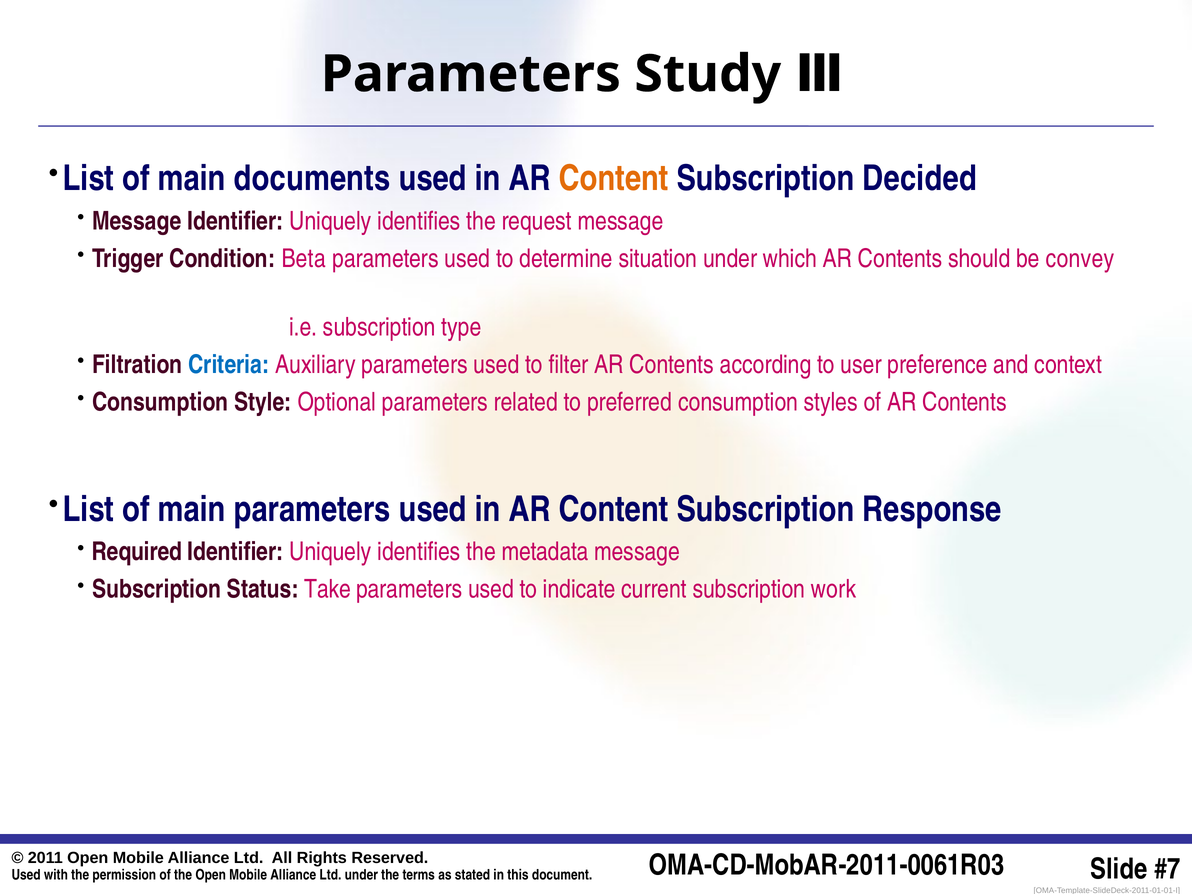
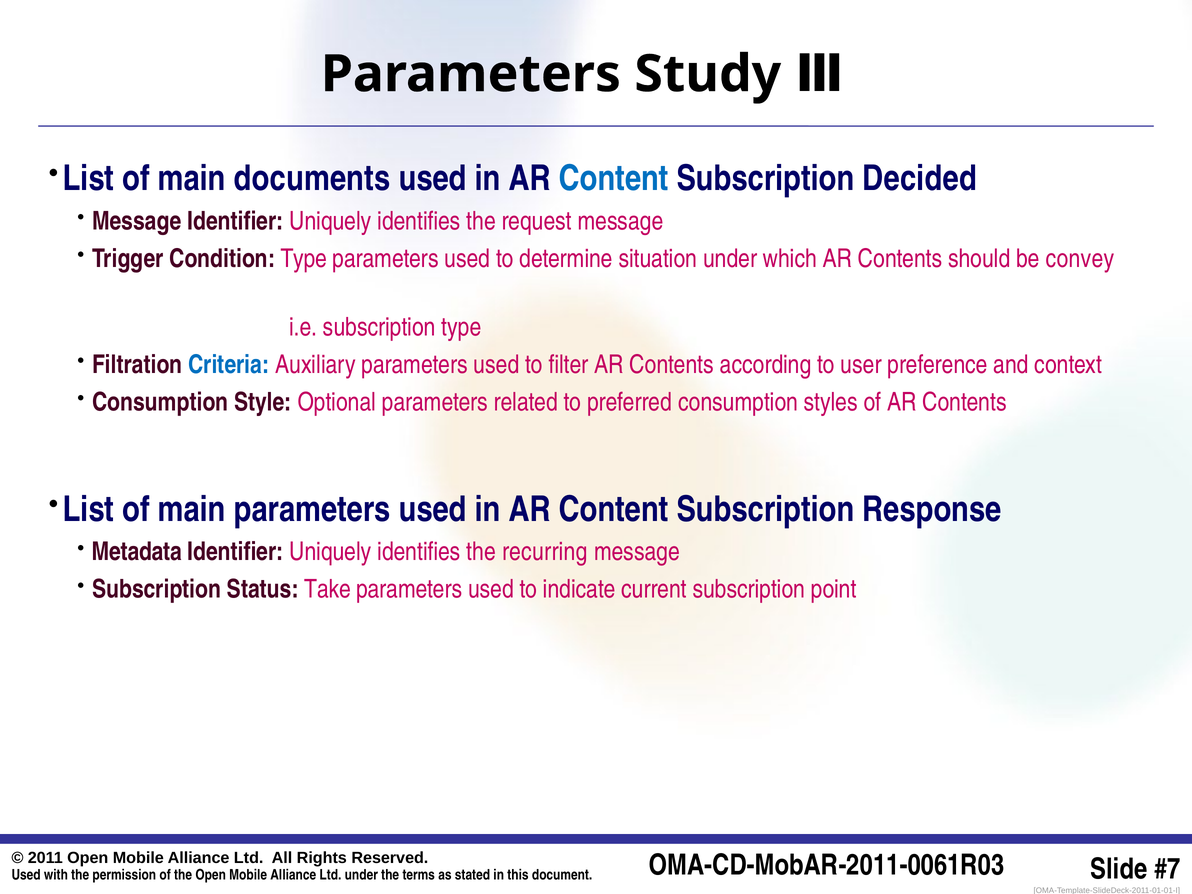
Content colour: orange -> blue (614, 178)
Condition Beta: Beta -> Type (304, 259)
Required: Required -> Metadata (137, 552)
metadata: metadata -> recurring (545, 552)
work: work -> point (834, 589)
